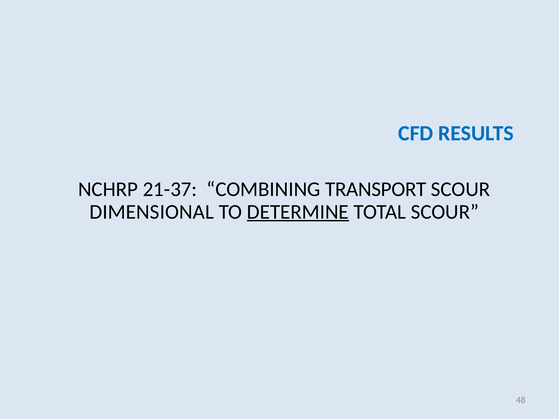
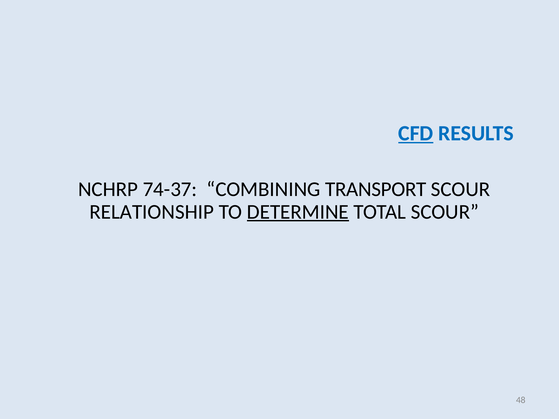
CFD underline: none -> present (416, 133)
21-37: 21-37 -> 74-37 (170, 189)
DIMENSIONAL: DIMENSIONAL -> RELATIONSHIP (152, 212)
